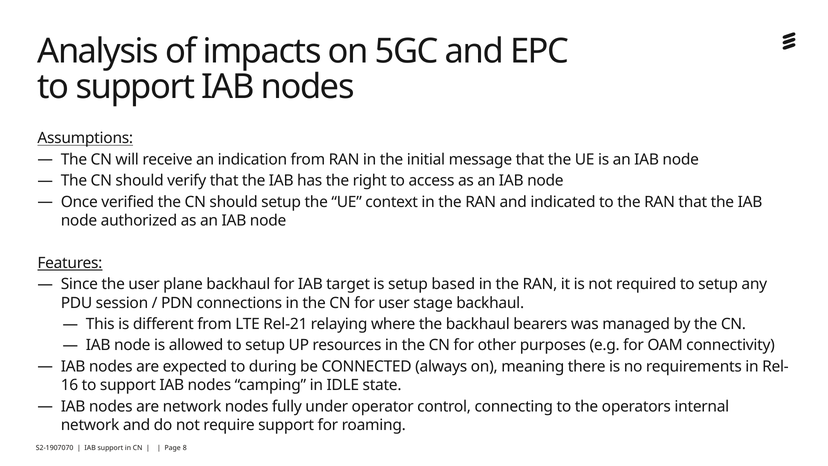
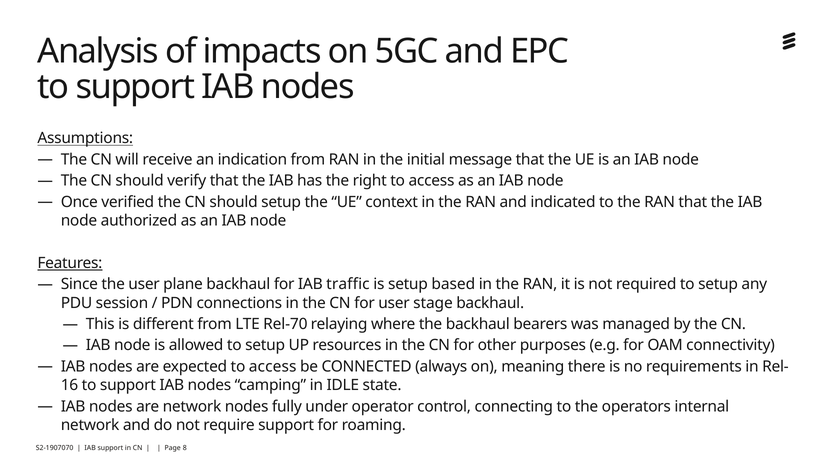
target: target -> traffic (348, 284)
Rel-21: Rel-21 -> Rel-70 (285, 324)
expected to during: during -> access (273, 366)
